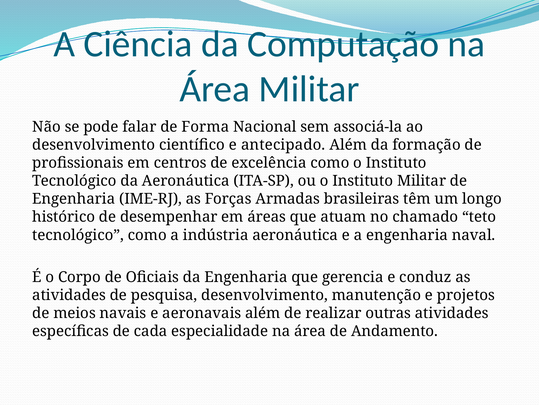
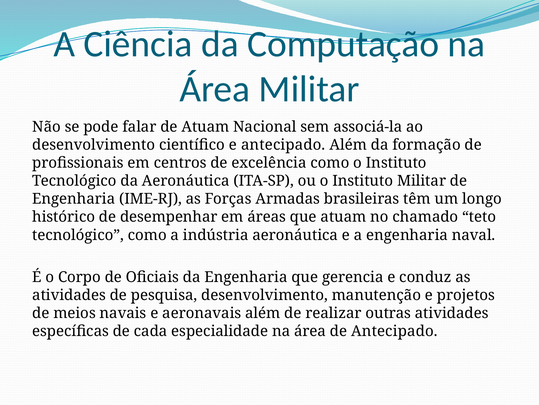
de Forma: Forma -> Atuam (205, 127)
de Andamento: Andamento -> Antecipado (394, 330)
